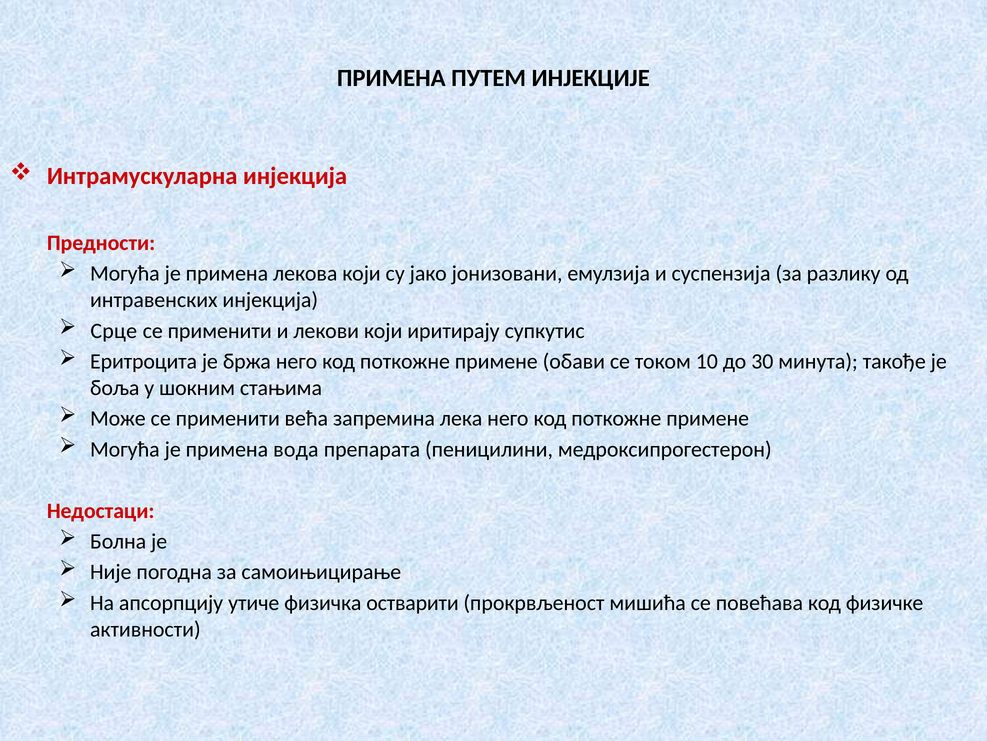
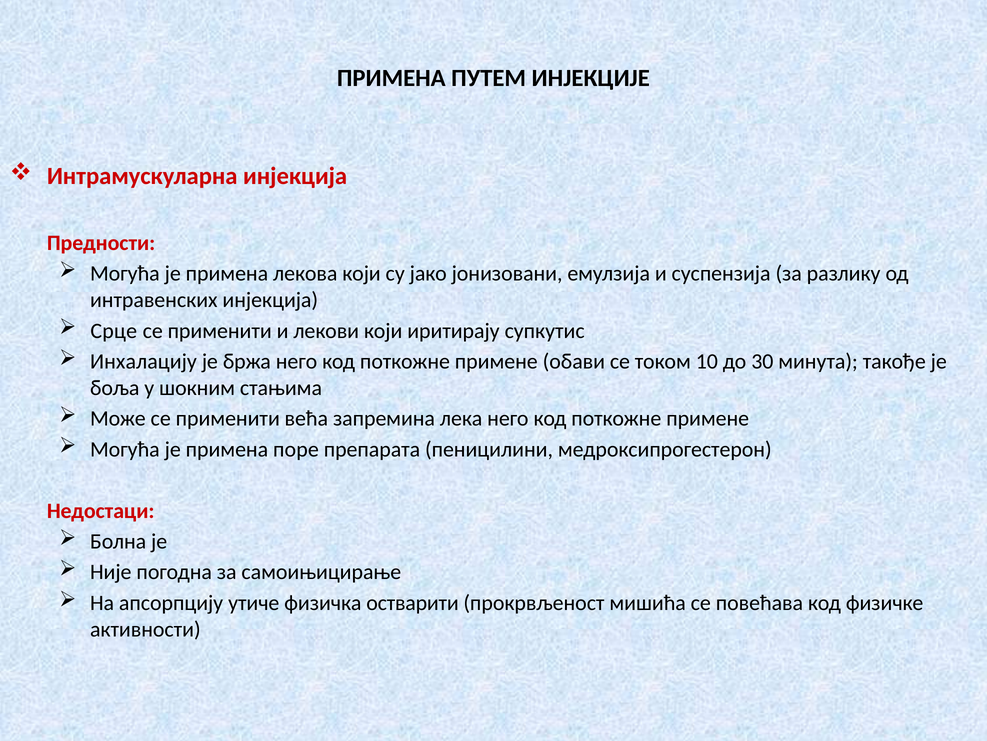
Еритроцита: Еритроцита -> Инхалацију (143, 361)
вода: вода -> поре (296, 449)
